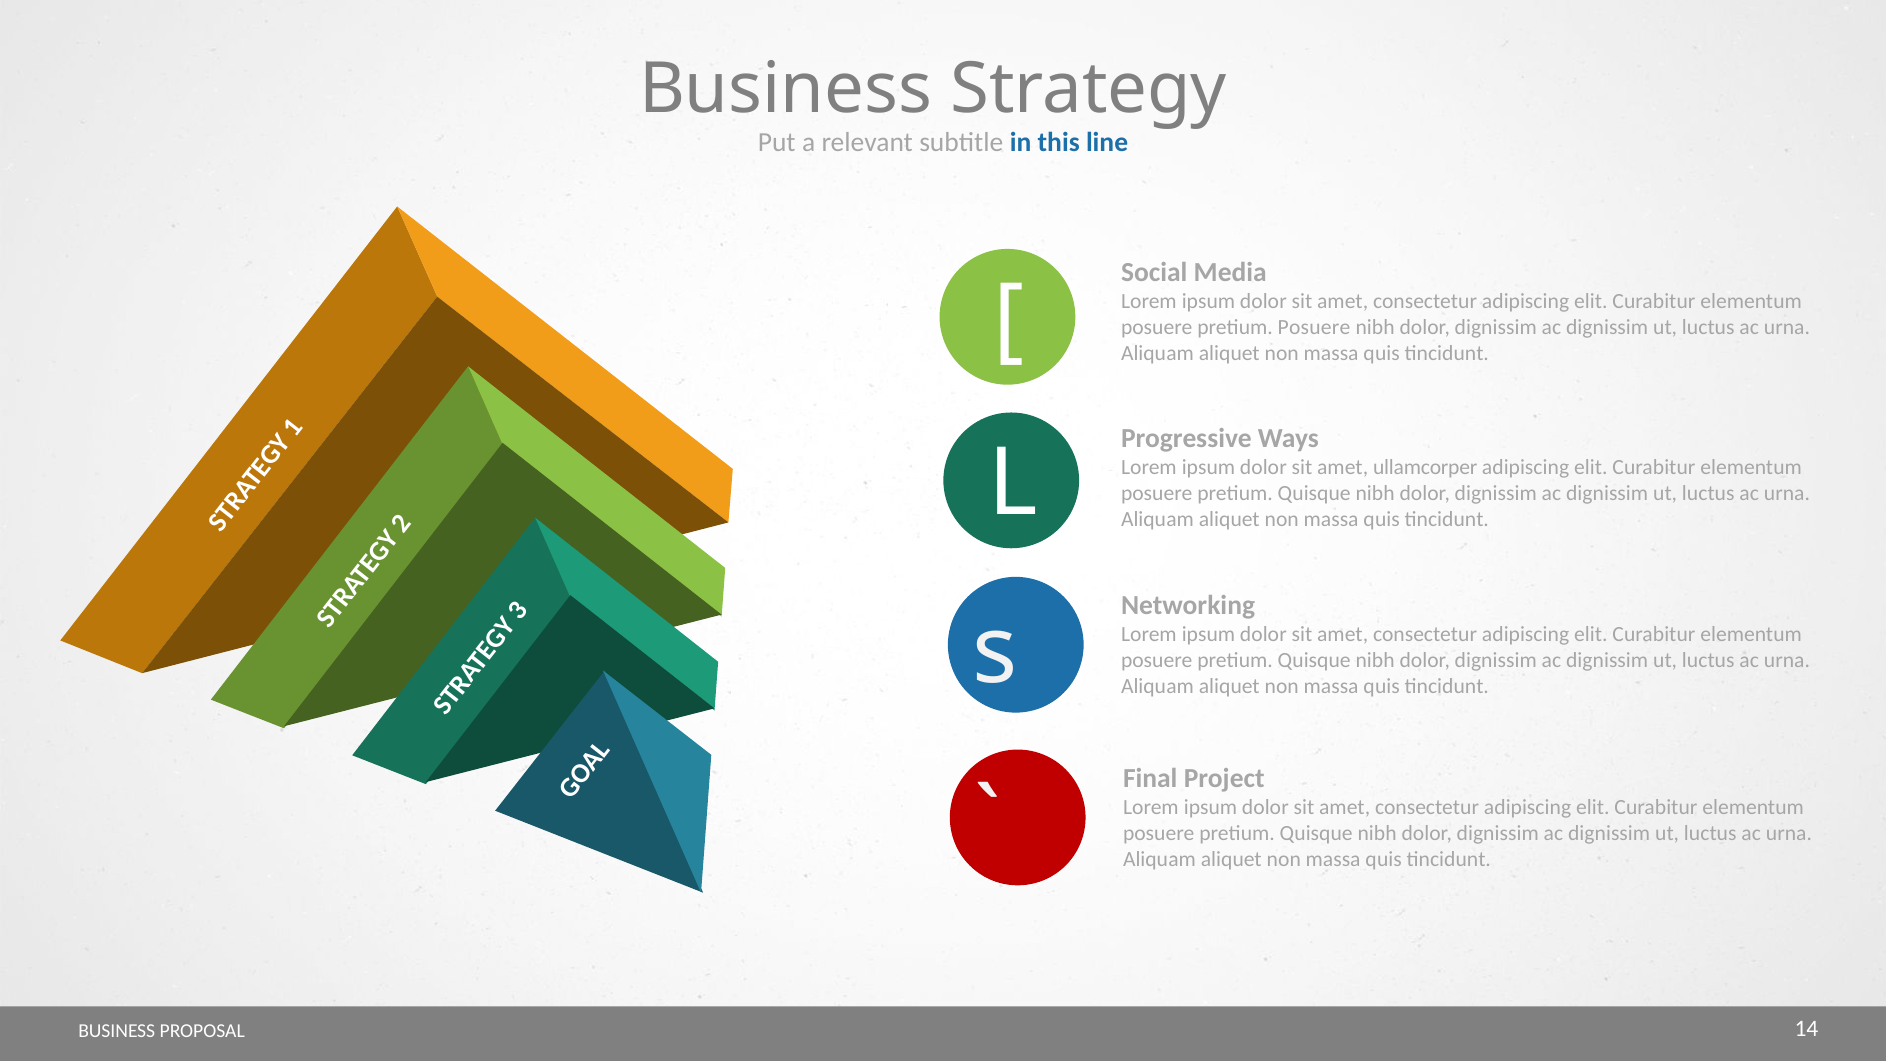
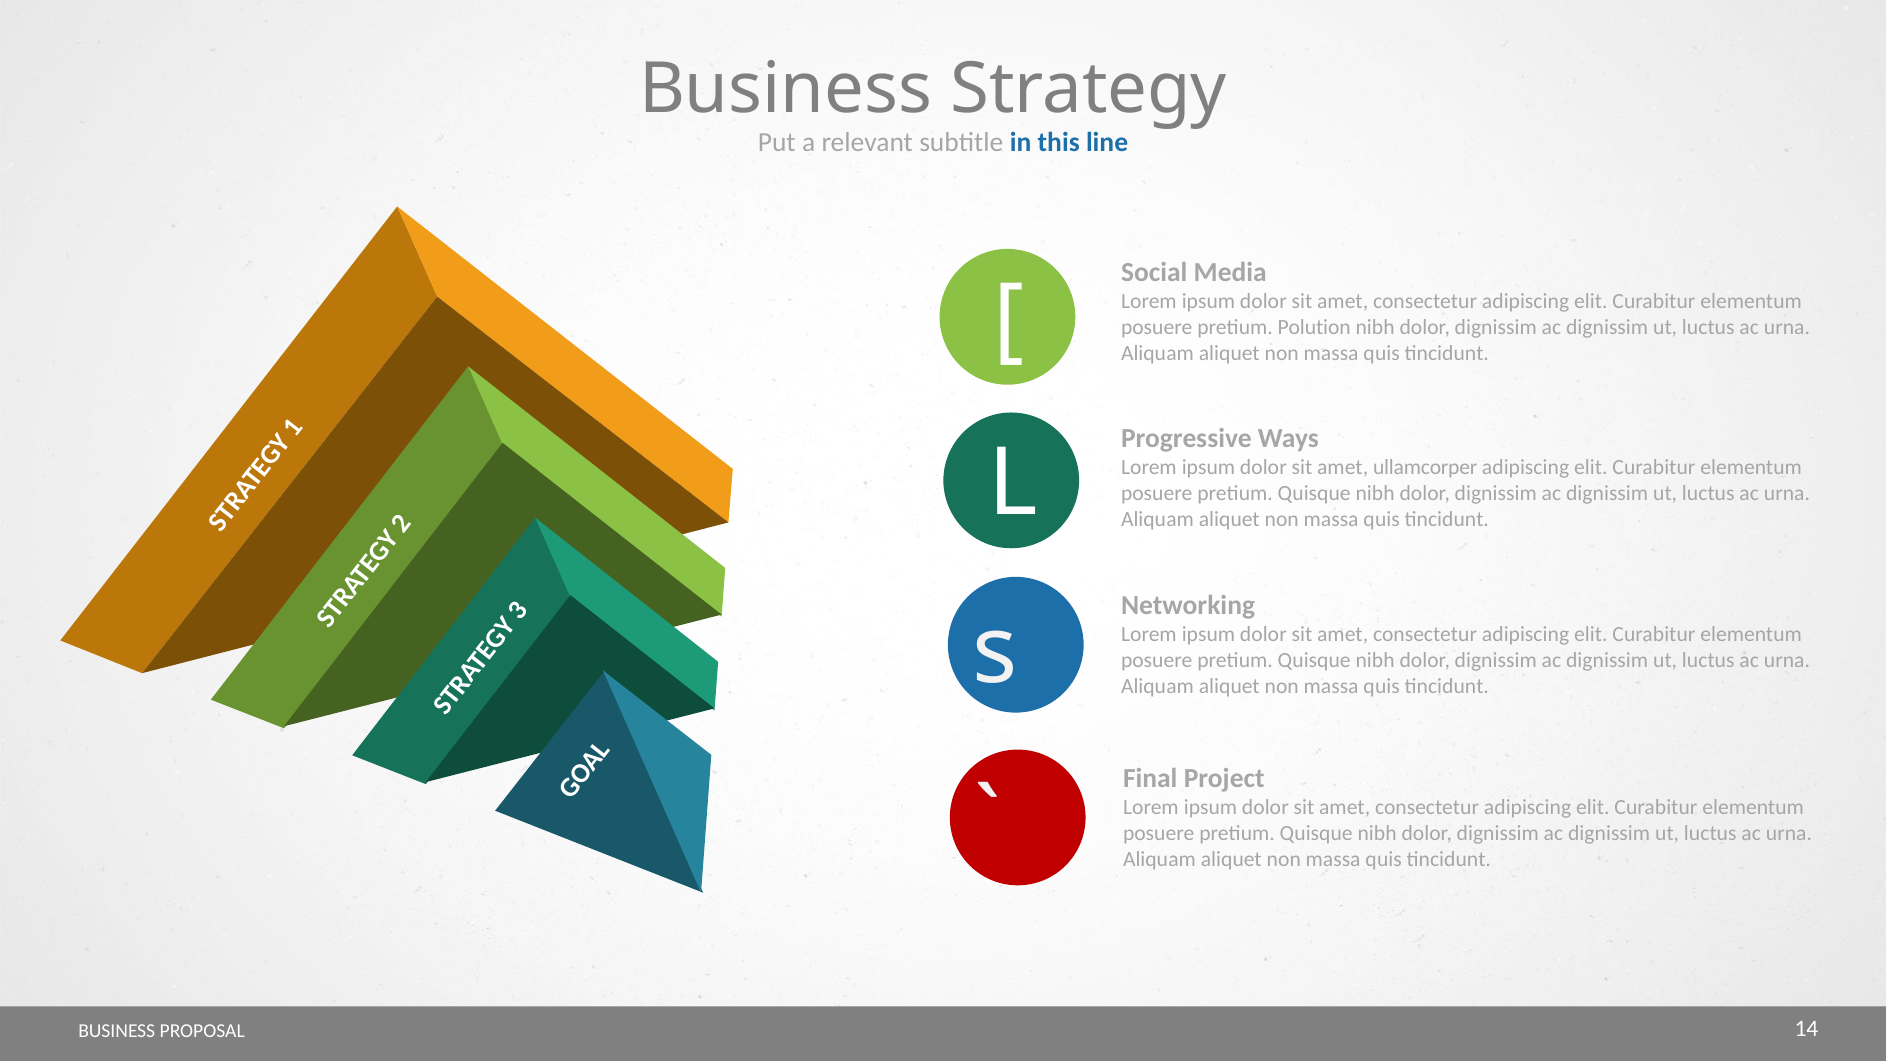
pretium Posuere: Posuere -> Polution (1314, 328)
